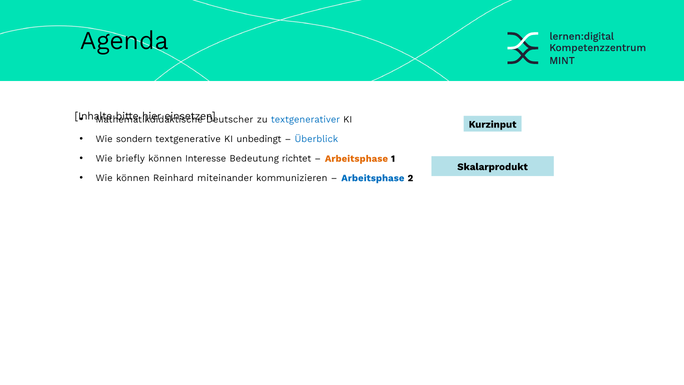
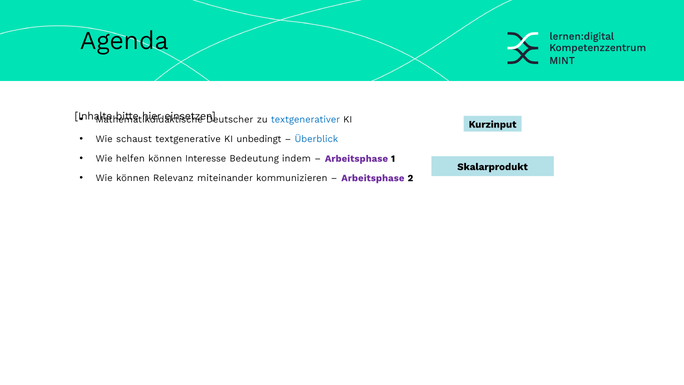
sondern: sondern -> schaust (134, 139)
briefly: briefly -> helfen (130, 158)
richtet: richtet -> indem (296, 158)
Arbeitsphase colour: orange -> purple (356, 158)
Reinhard: Reinhard -> Relevanz (173, 178)
Arbeitsphase colour: blue -> purple (373, 178)
